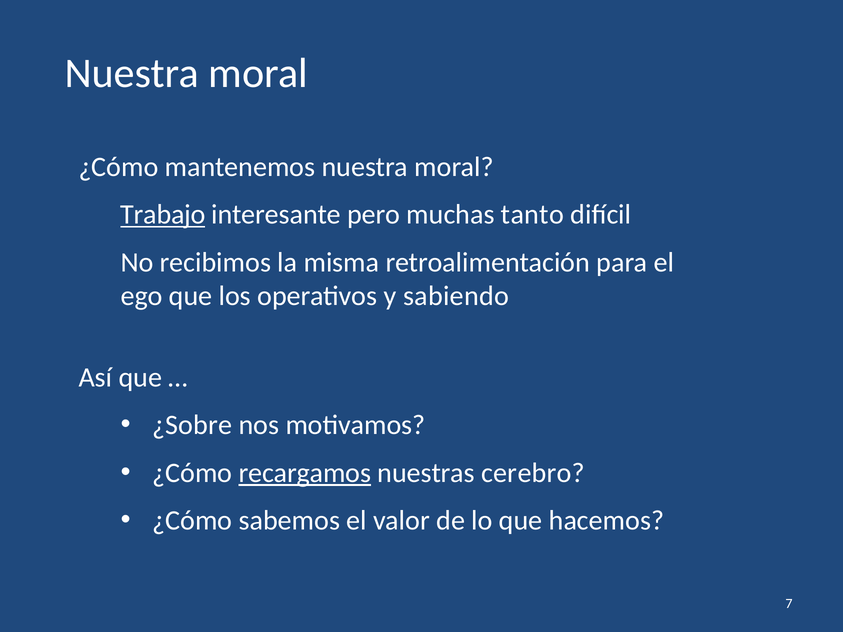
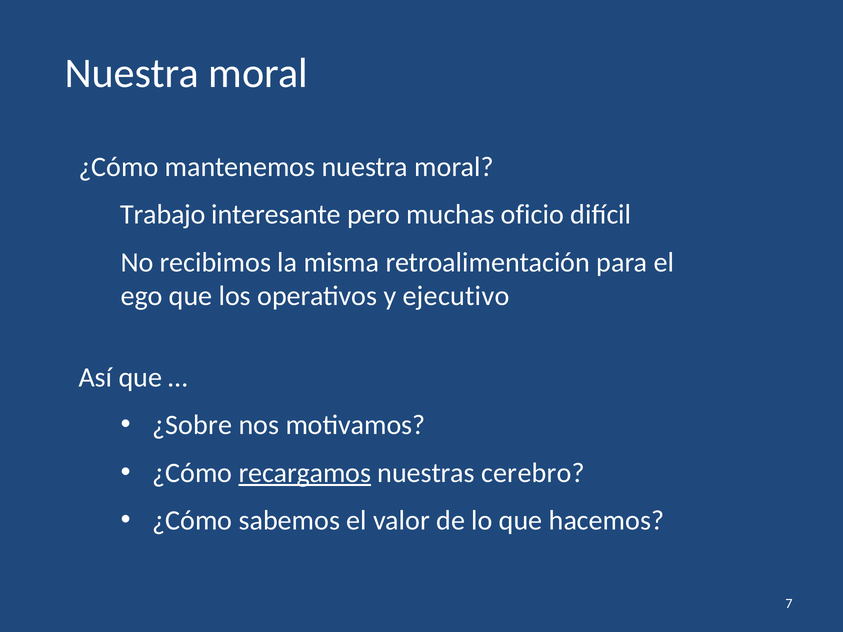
Trabajo underline: present -> none (163, 215)
tanto: tanto -> oficio (533, 215)
sabiendo: sabiendo -> ejecutivo (456, 296)
